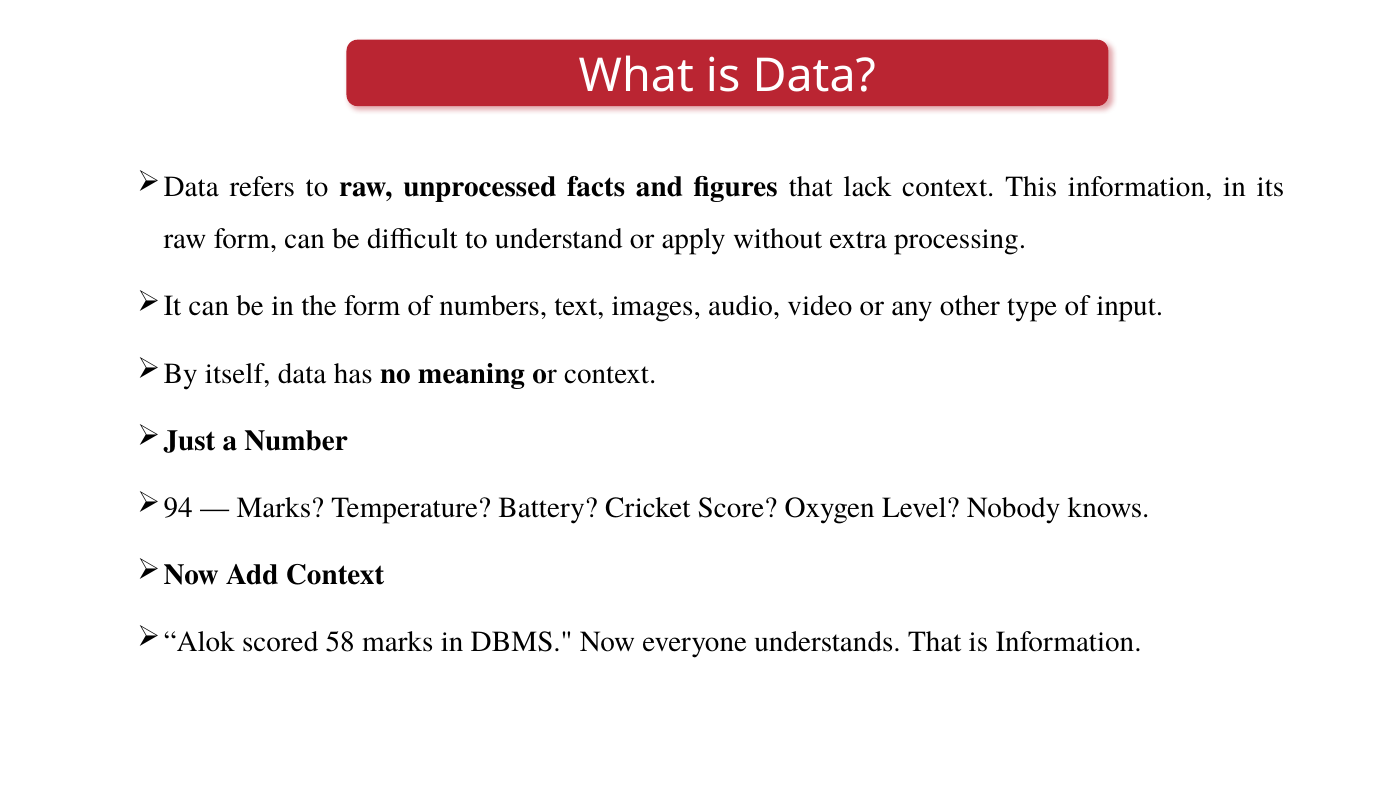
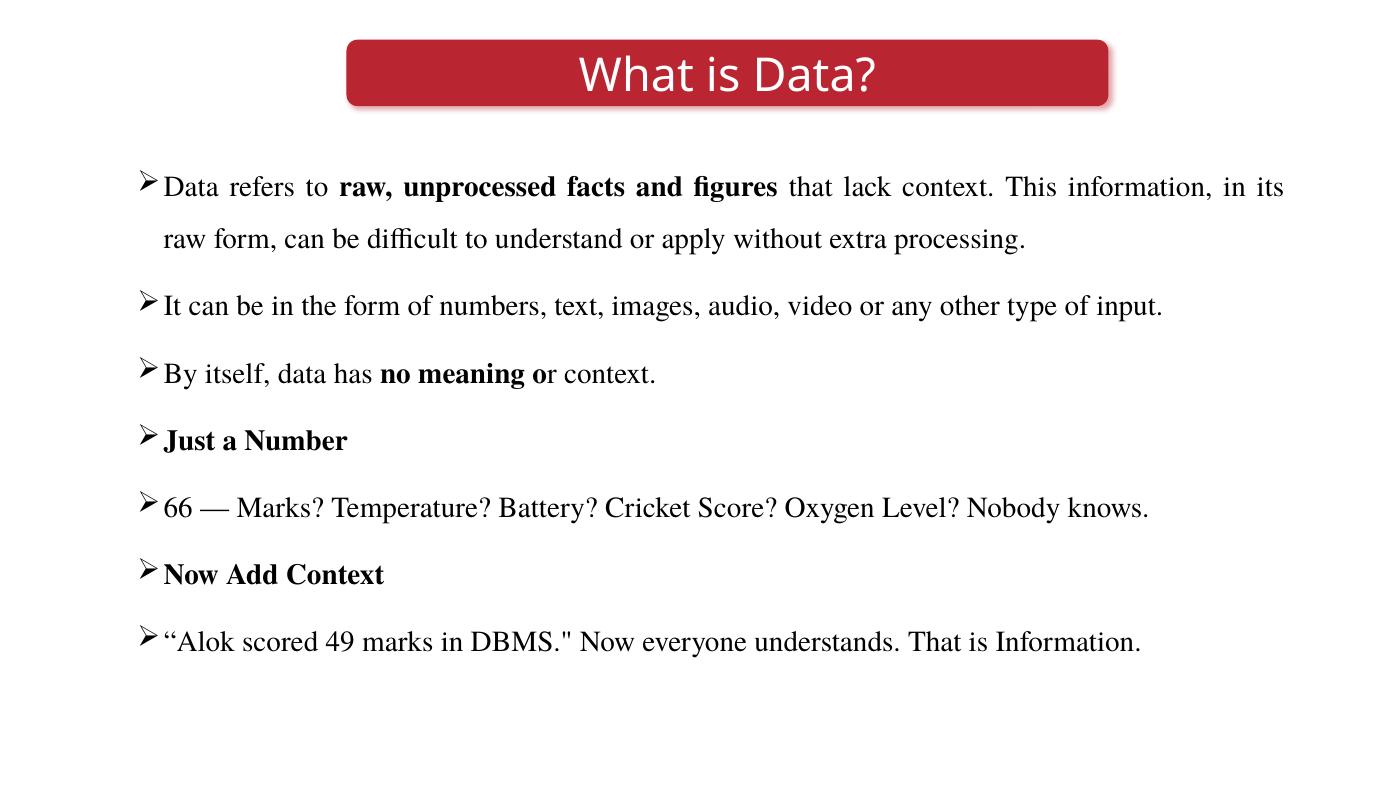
94: 94 -> 66 (178, 507)
58: 58 -> 49 (340, 642)
